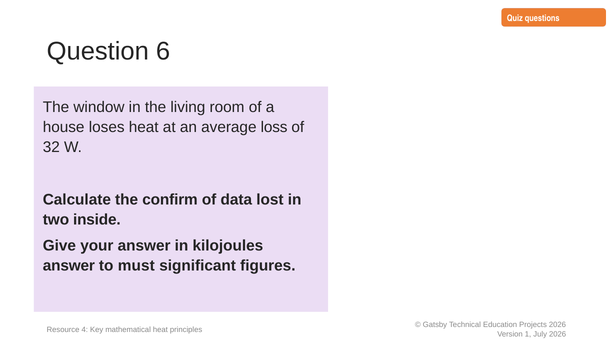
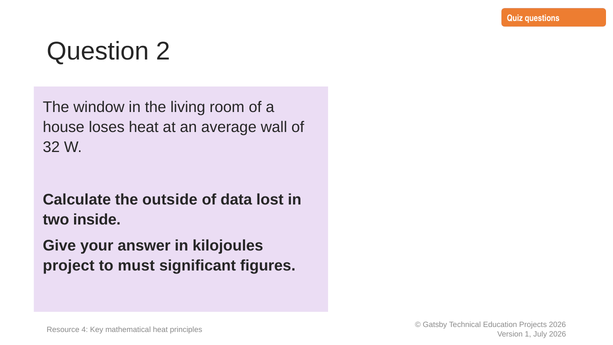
6: 6 -> 2 (163, 52)
loss: loss -> wall (274, 127)
confirm: confirm -> outside (170, 200)
answer: answer -> project (69, 266)
